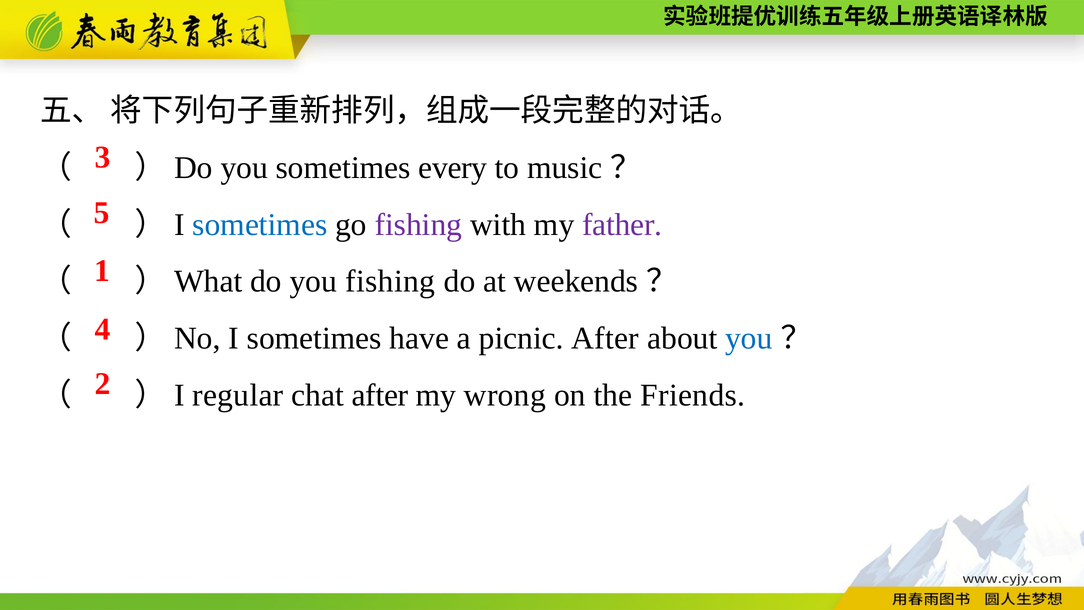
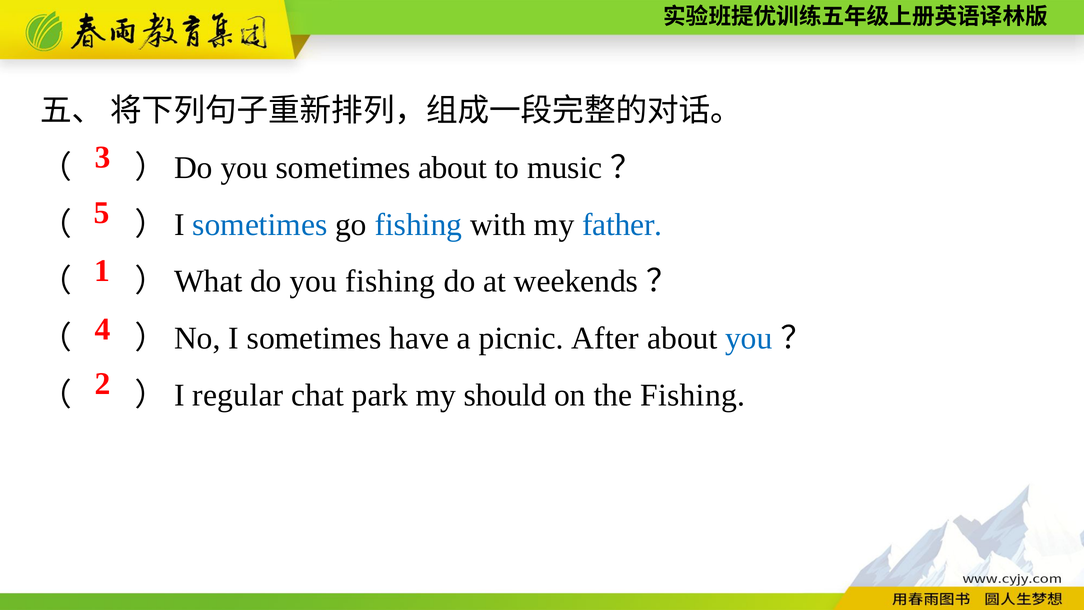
sometimes every: every -> about (453, 168)
fishing colour: purple -> blue (418, 225)
father colour: purple -> blue (622, 225)
chat after: after -> park (380, 395)
wrong: wrong -> should (505, 395)
the Friends: Friends -> Fishing (693, 395)
